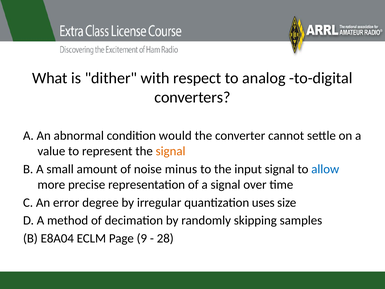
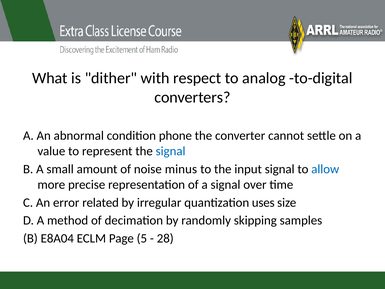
would: would -> phone (175, 136)
signal colour: orange -> blue (171, 151)
degree: degree -> related (101, 202)
9: 9 -> 5 (142, 238)
